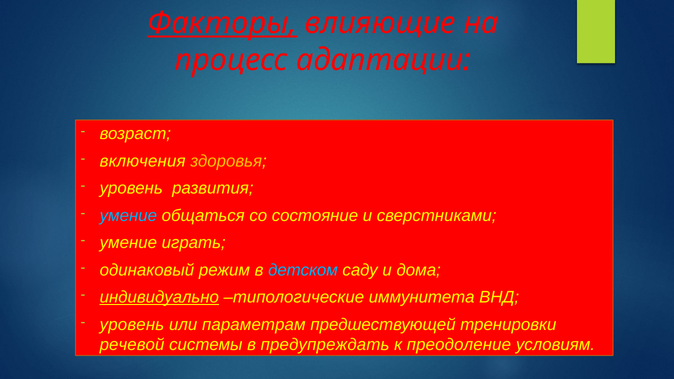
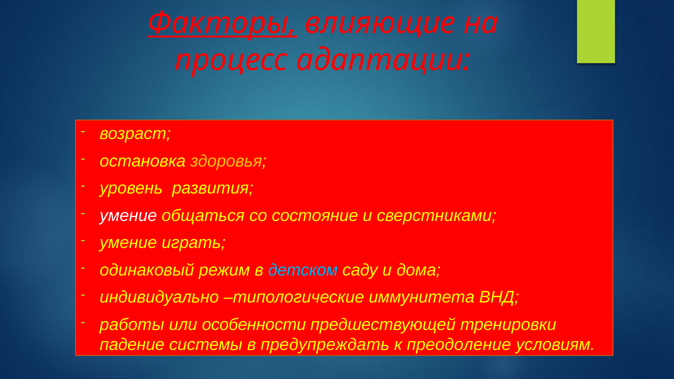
включения: включения -> остановка (143, 161)
умение colour: light blue -> white (128, 216)
индивидуально underline: present -> none (159, 297)
уровень: уровень -> работы (132, 325)
параметрам: параметрам -> особенности (254, 325)
речевой: речевой -> падение (132, 345)
